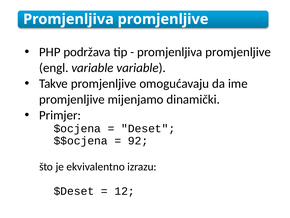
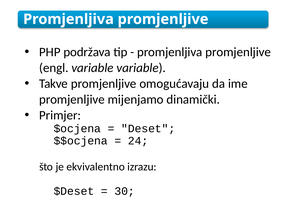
92: 92 -> 24 (138, 140)
12: 12 -> 30 (125, 191)
